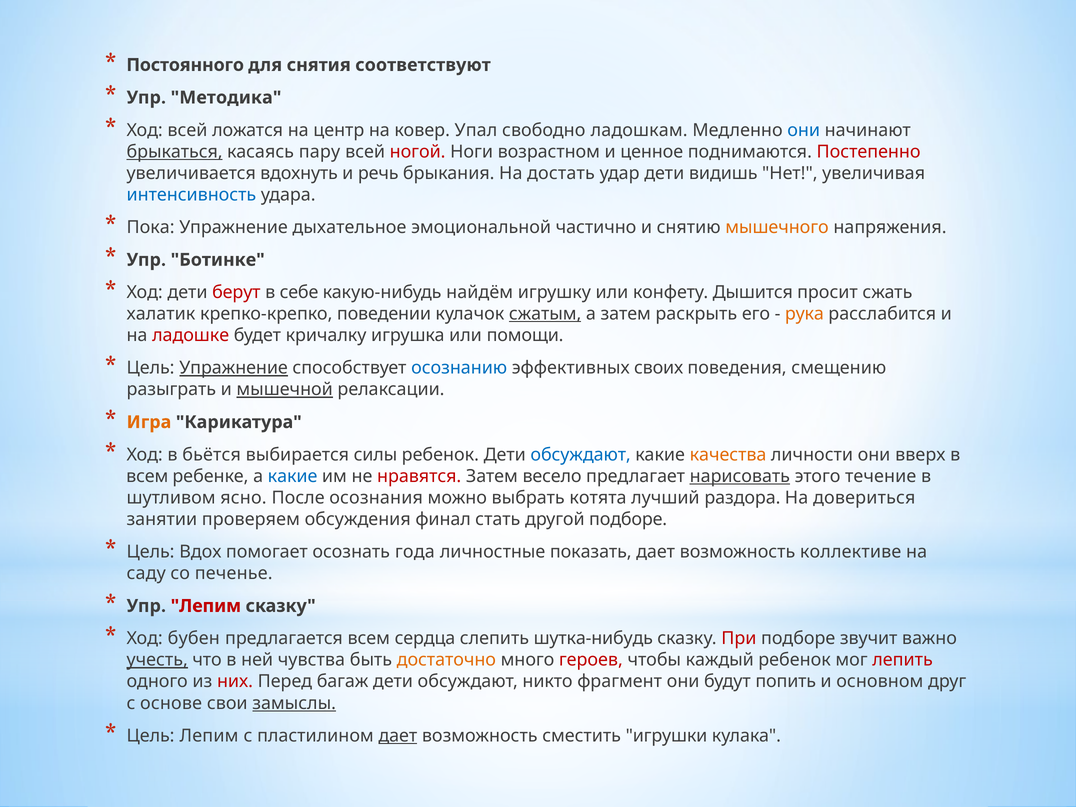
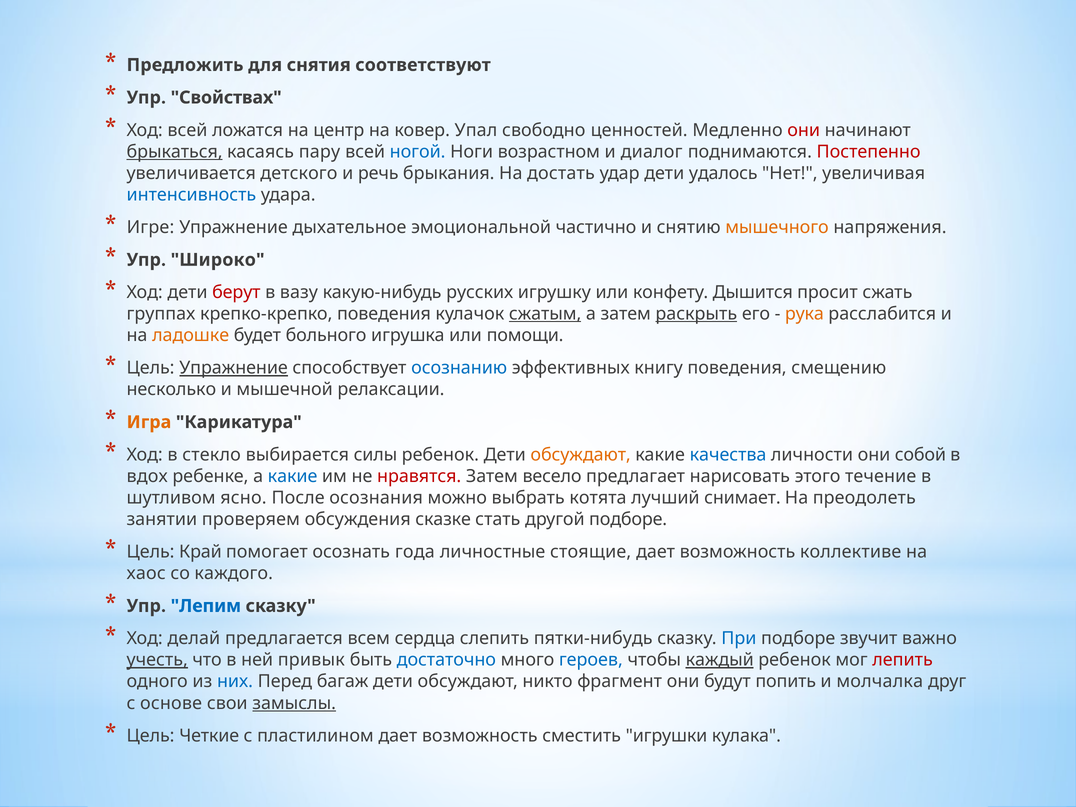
Постоянного: Постоянного -> Предложить (185, 65)
Методика: Методика -> Свойствах (226, 98)
ладошкам: ладошкам -> ценностей (639, 130)
они colour: blue -> red (804, 130)
ногой colour: red -> blue (418, 152)
ценное: ценное -> диалог (652, 152)
вдохнуть: вдохнуть -> детского (299, 173)
видишь: видишь -> удалось (723, 173)
Пока: Пока -> Игре (150, 227)
Ботинке: Ботинке -> Широко (218, 260)
себе: себе -> вазу (299, 292)
найдём: найдём -> русских (480, 292)
халатик: халатик -> группах (161, 314)
крепко-крепко поведении: поведении -> поведения (384, 314)
раскрыть underline: none -> present (696, 314)
ладошке colour: red -> orange (191, 335)
кричалку: кричалку -> больного (326, 335)
своих: своих -> книгу (659, 368)
разыграть: разыграть -> несколько (171, 390)
мышечной underline: present -> none (285, 390)
бьётся: бьётся -> стекло (212, 455)
обсуждают colour: blue -> orange (581, 455)
качества colour: orange -> blue (728, 455)
вверх: вверх -> собой (920, 455)
всем: всем -> вдох (147, 476)
нарисовать underline: present -> none (740, 476)
раздора: раздора -> снимает (742, 498)
довериться: довериться -> преодолеть (864, 498)
финал: финал -> сказке (443, 519)
Вдох: Вдох -> Край (200, 552)
показать: показать -> стоящие (591, 552)
саду: саду -> хаос (146, 573)
печенье: печенье -> каждого (234, 573)
Лепим colour: red -> blue (206, 606)
бубен: бубен -> делай (194, 639)
шутка-нибудь: шутка-нибудь -> пятки-нибудь (593, 639)
При colour: red -> blue (739, 639)
чувства: чувства -> привык (311, 660)
достаточно colour: orange -> blue (446, 660)
героев colour: red -> blue (591, 660)
каждый underline: none -> present (720, 660)
них colour: red -> blue (235, 682)
основном: основном -> молчалка (880, 682)
Цель Лепим: Лепим -> Четкие (209, 736)
дает underline: present -> none (398, 736)
